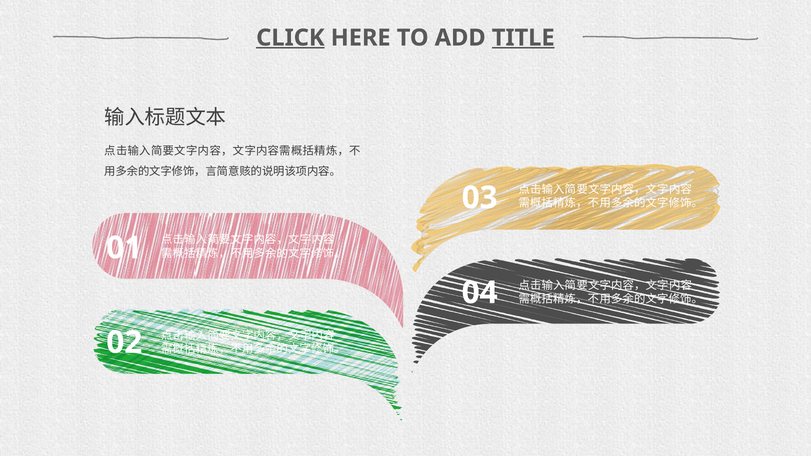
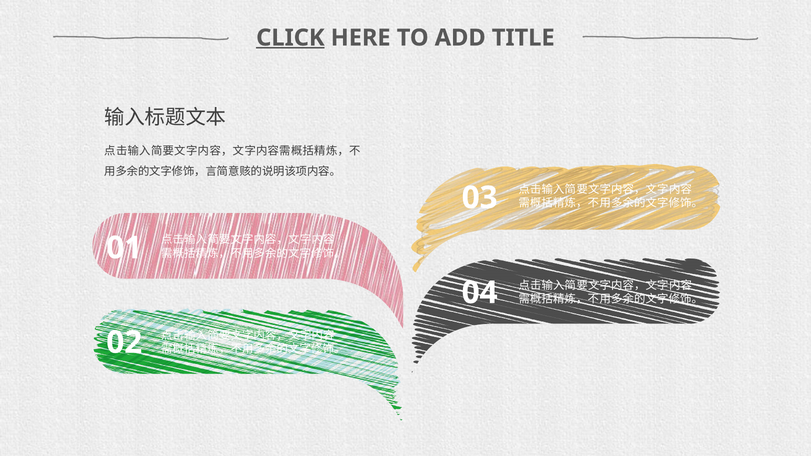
TITLE underline: present -> none (523, 38)
